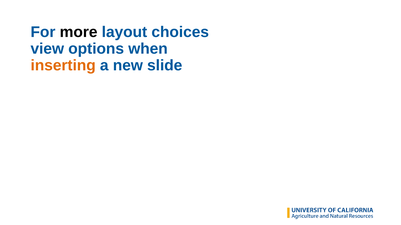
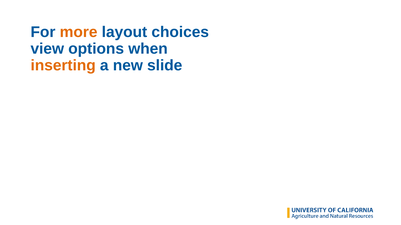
more colour: black -> orange (79, 32)
